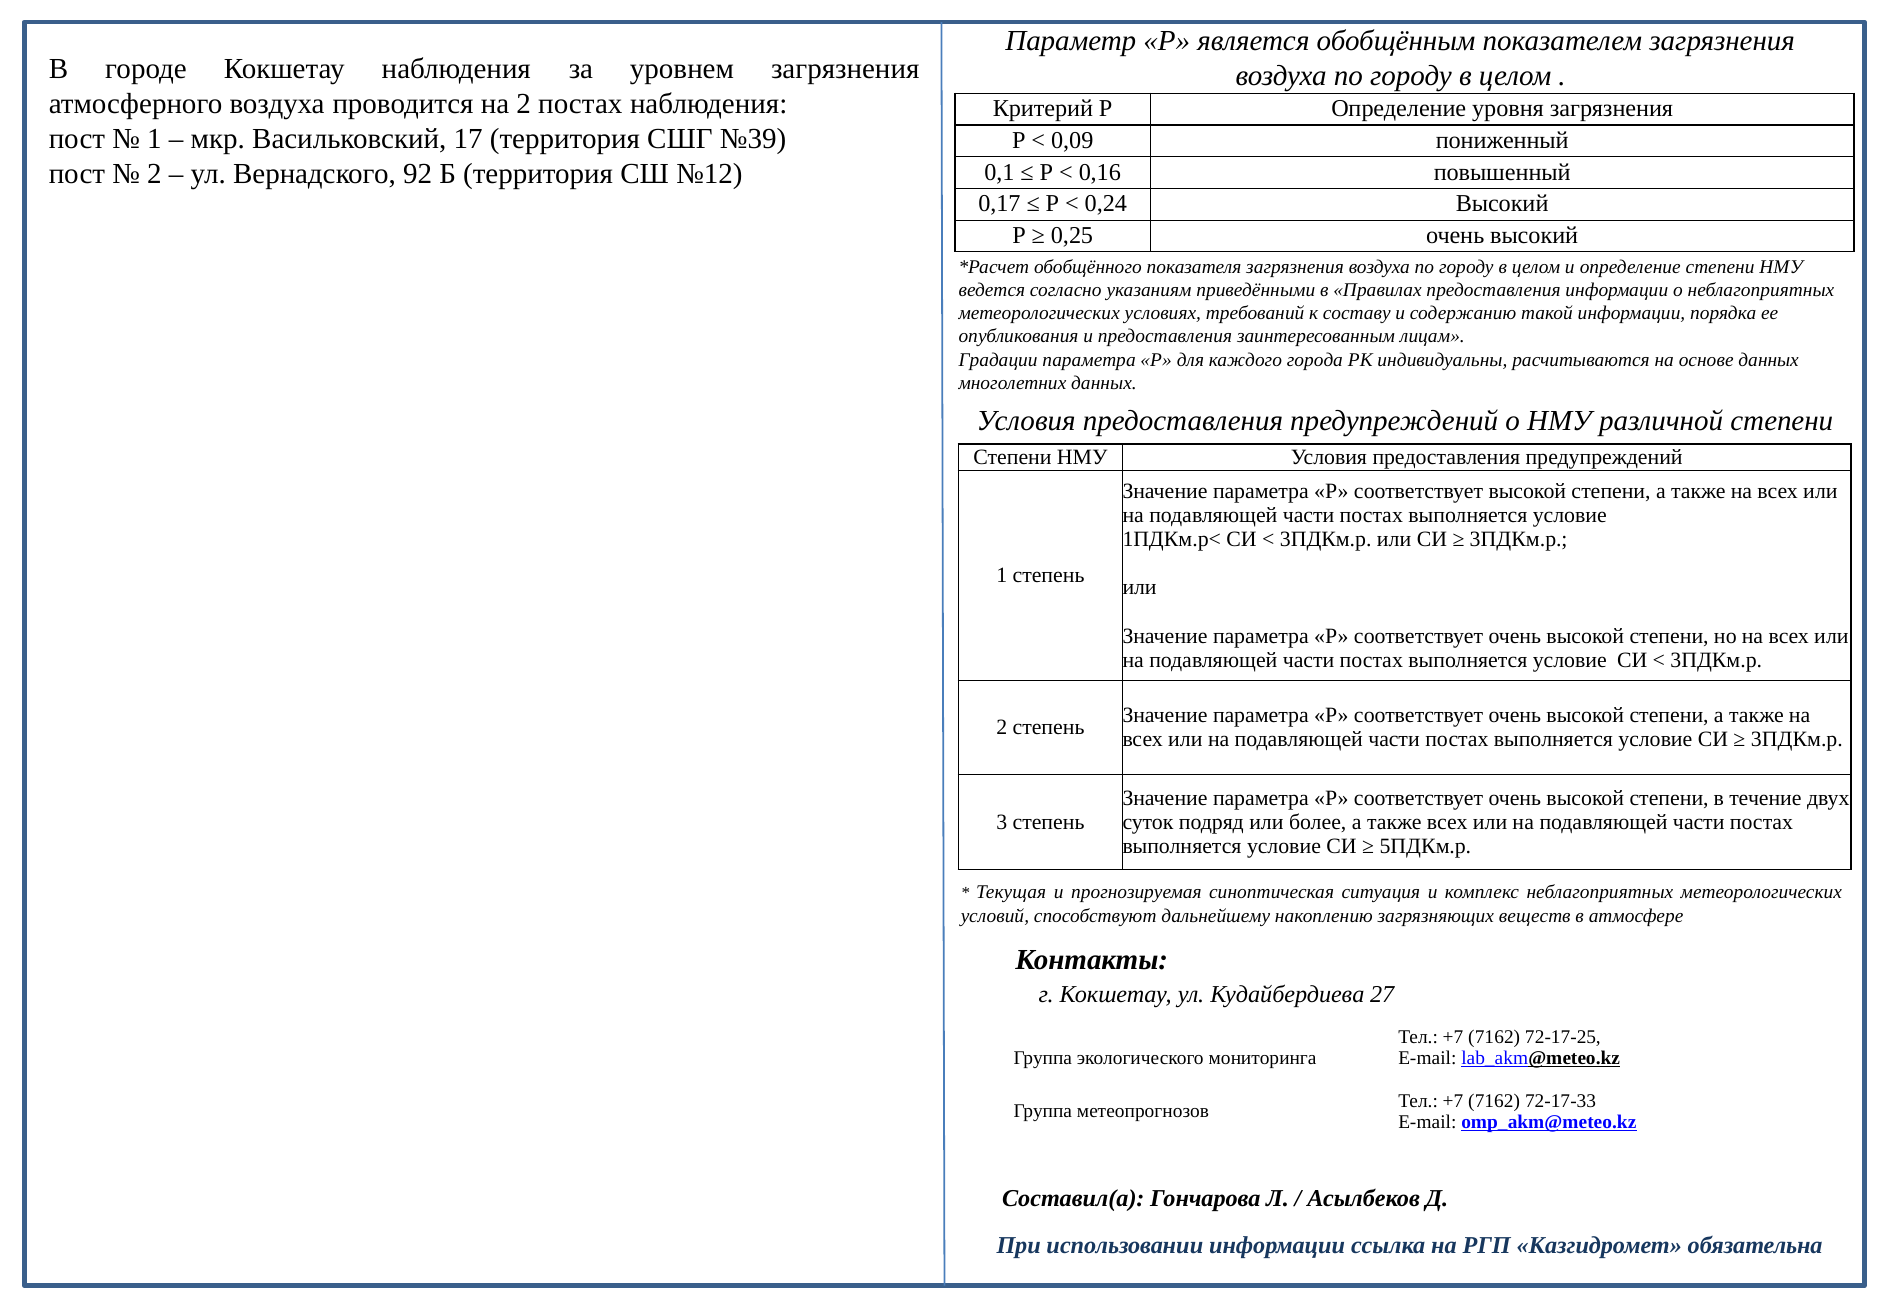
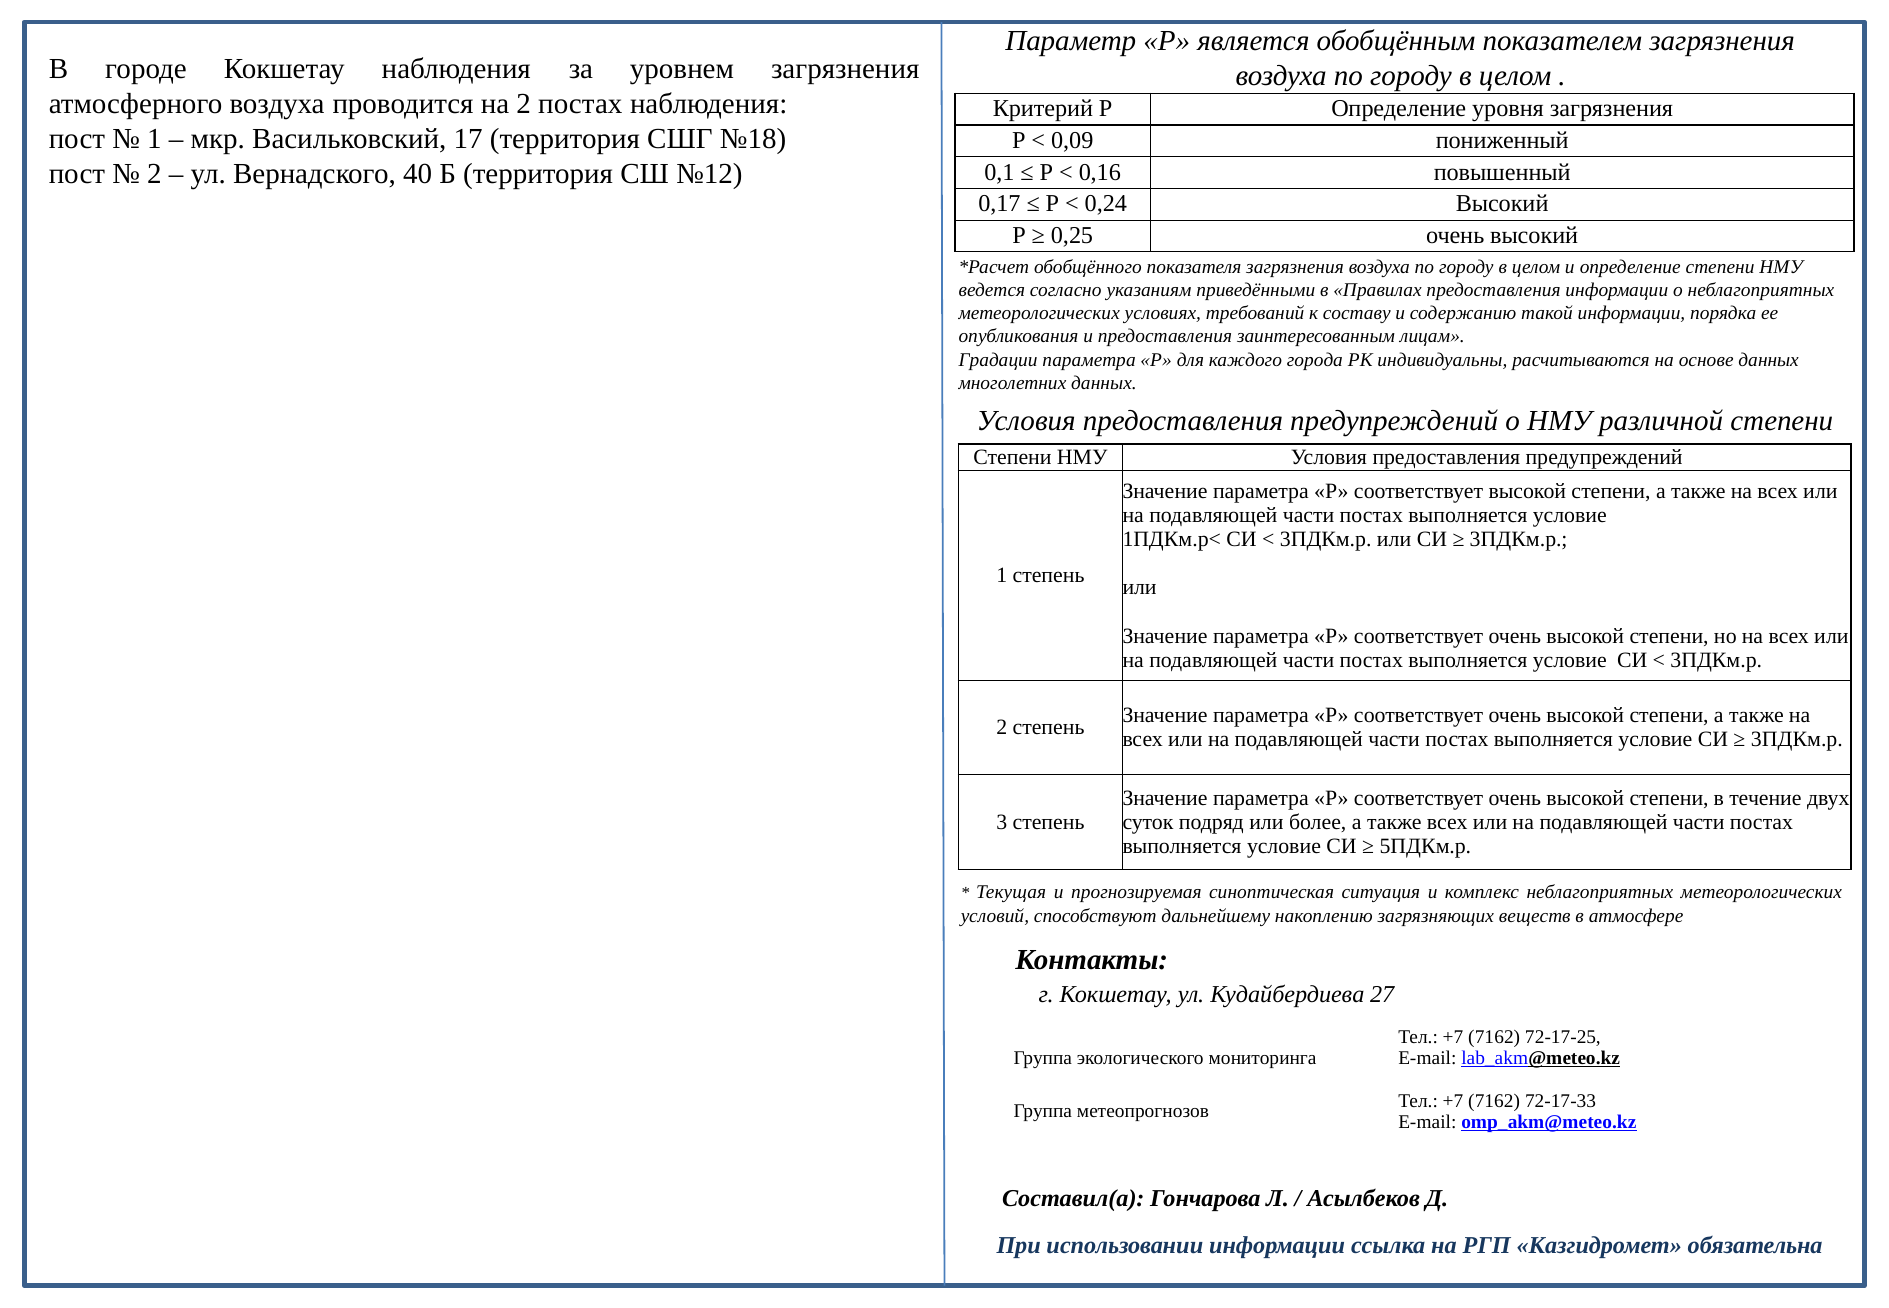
№39: №39 -> №18 (753, 139)
92: 92 -> 40 (418, 173)
